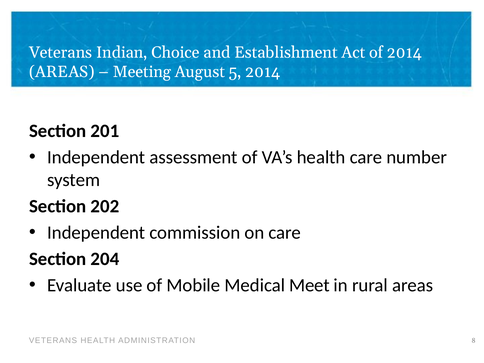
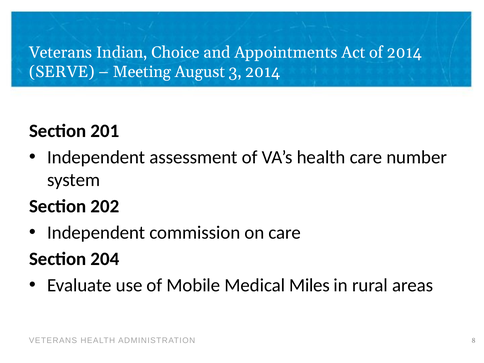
Establishment: Establishment -> Appointments (286, 53)
AREAS: AREAS -> SERVE (62, 72)
5: 5 -> 3 (235, 72)
Meet: Meet -> Miles (309, 285)
